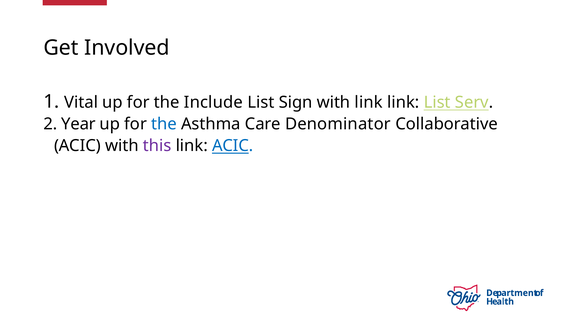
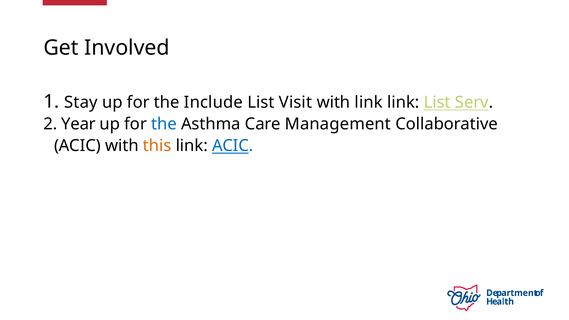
Vital: Vital -> Stay (81, 102)
Sign: Sign -> Visit (295, 102)
Denominator: Denominator -> Management (338, 124)
this colour: purple -> orange (157, 146)
